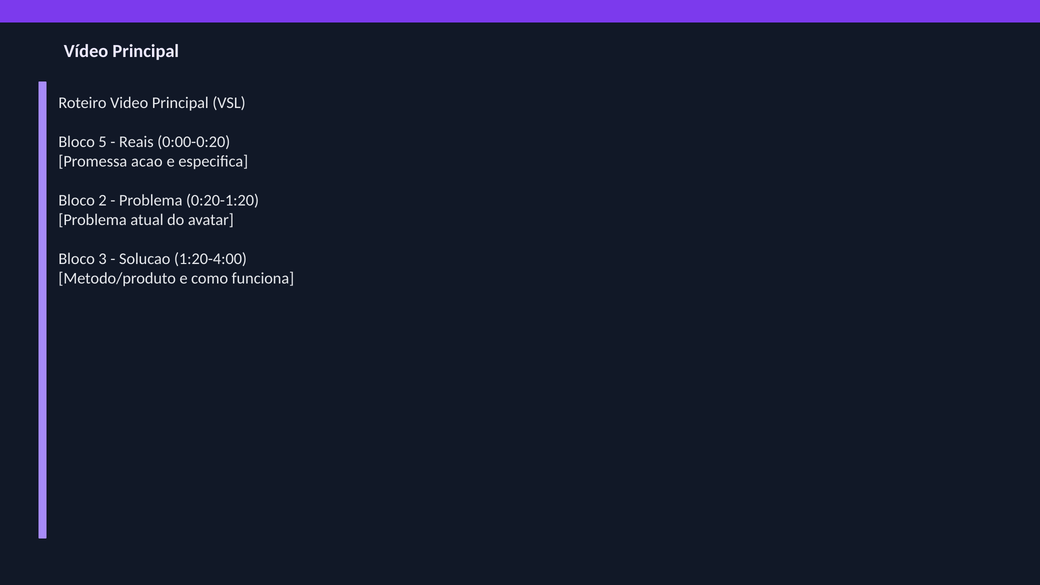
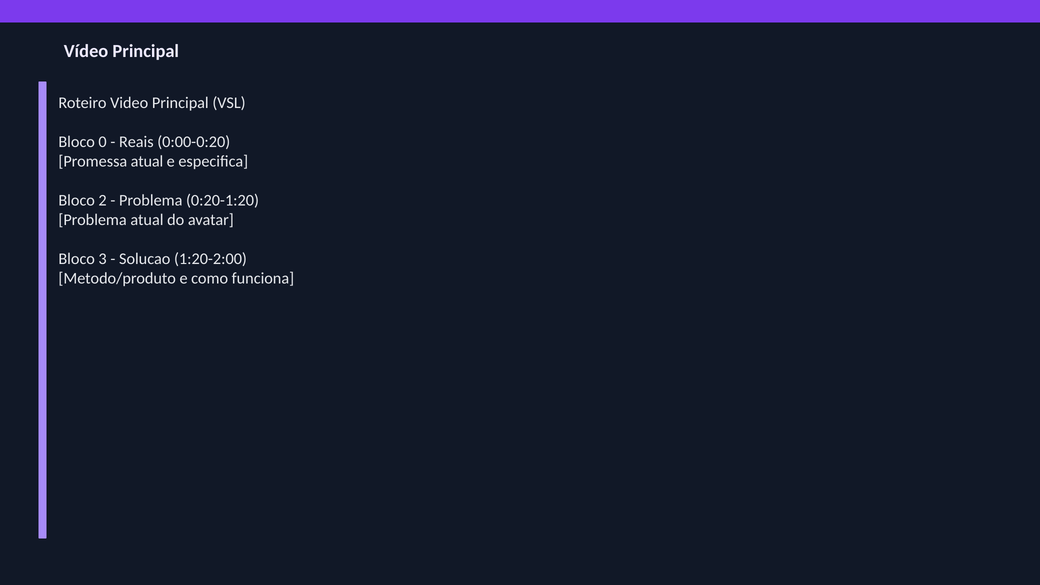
5: 5 -> 0 (103, 142)
Promessa acao: acao -> atual (147, 161)
1:20-4:00: 1:20-4:00 -> 1:20-2:00 (210, 259)
